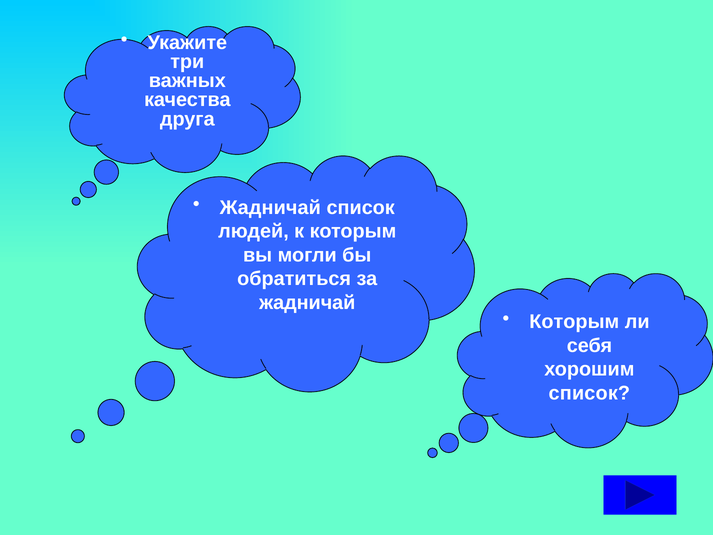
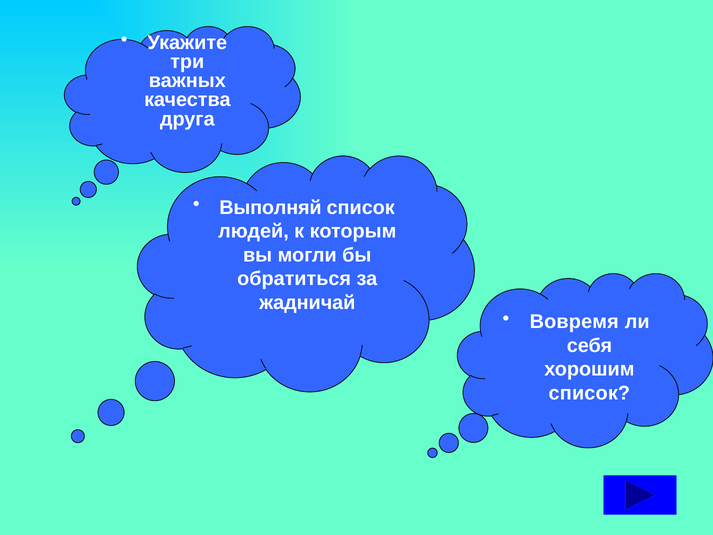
Жадничай: Жадничай -> Выполняй (270, 207)
Которым: Которым -> Вовремя (574, 322)
